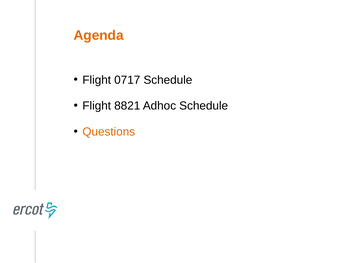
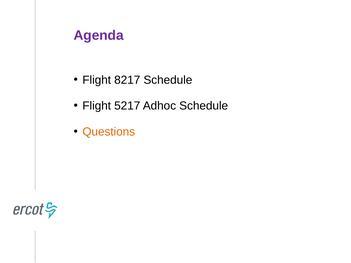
Agenda colour: orange -> purple (99, 35)
0717: 0717 -> 8217 (127, 80)
8821: 8821 -> 5217 (127, 106)
